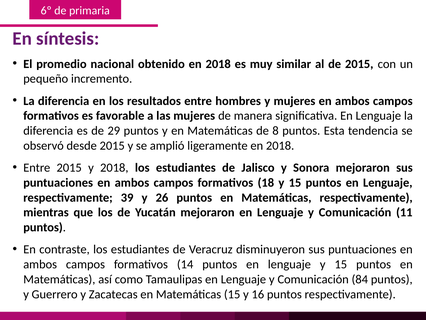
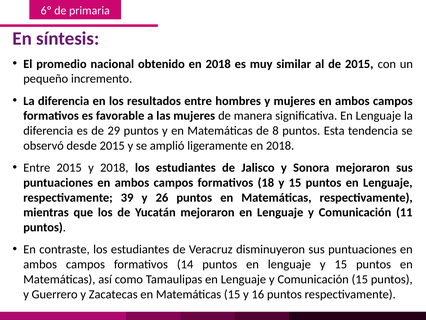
Comunicación 84: 84 -> 15 (360, 279)
